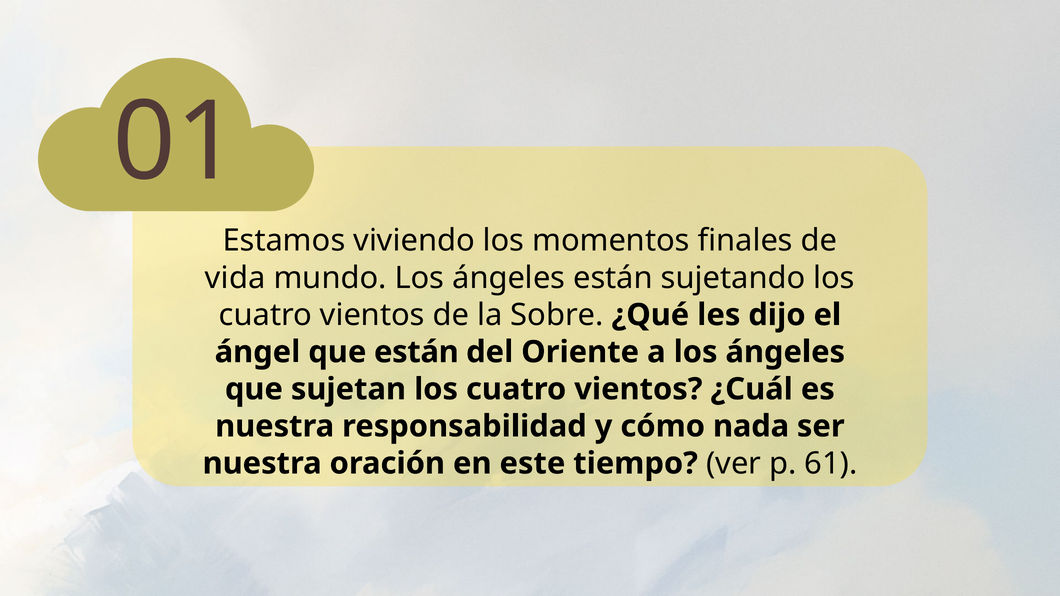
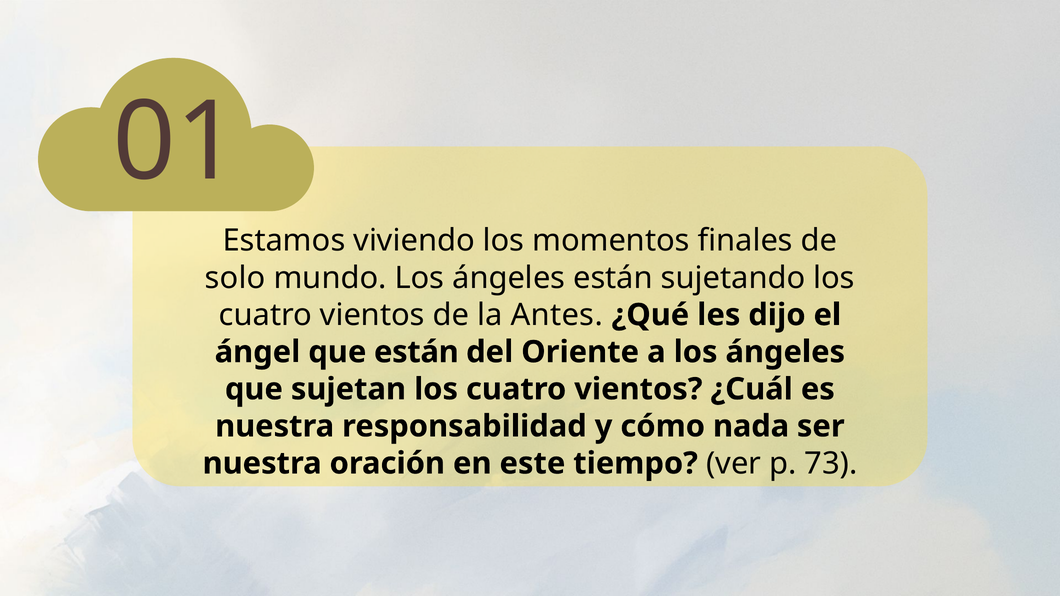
vida: vida -> solo (235, 278)
Sobre: Sobre -> Antes (557, 315)
61: 61 -> 73 (831, 464)
